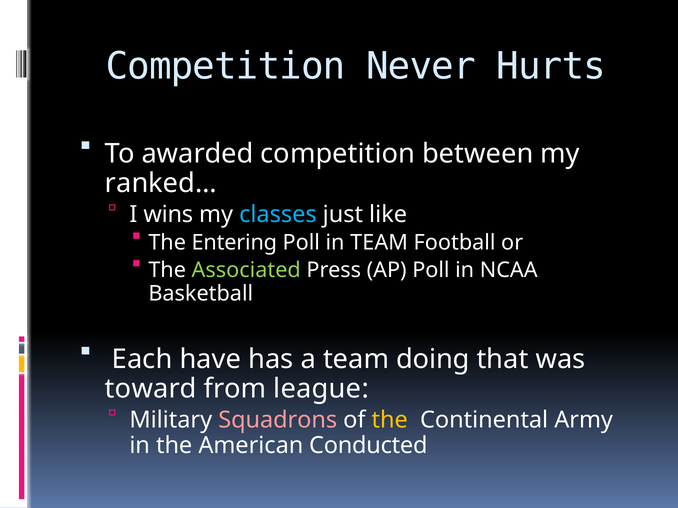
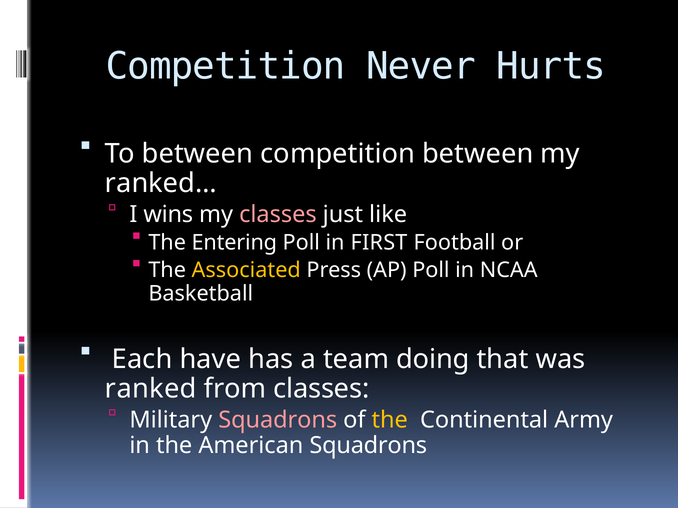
To awarded: awarded -> between (198, 154)
classes colour: light blue -> pink (278, 215)
in TEAM: TEAM -> FIRST (379, 243)
Associated colour: light green -> yellow (246, 270)
toward: toward -> ranked (151, 389)
from league: league -> classes (321, 389)
American Conducted: Conducted -> Squadrons (368, 446)
